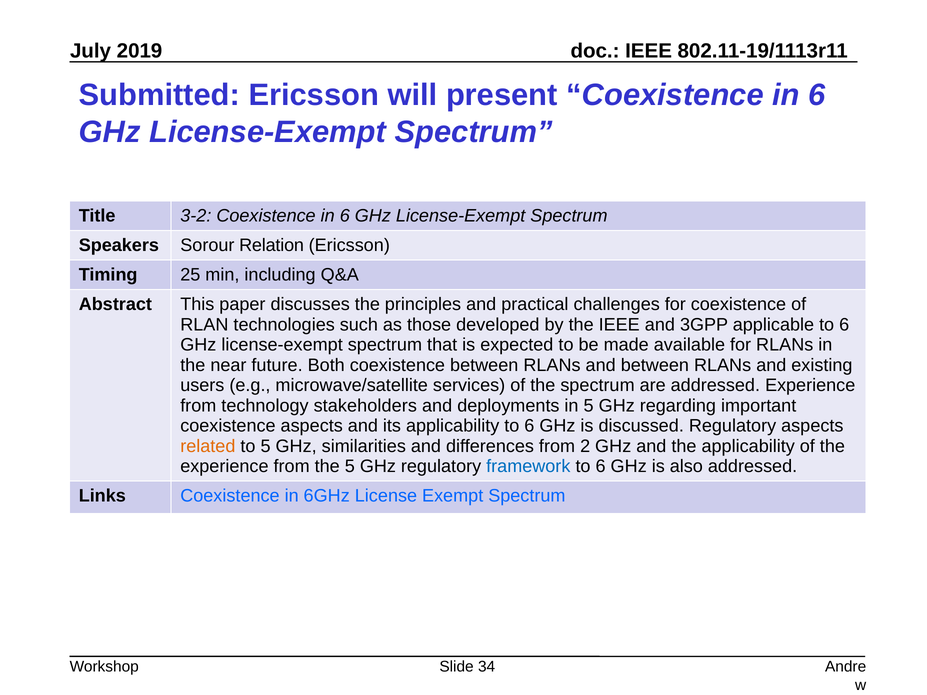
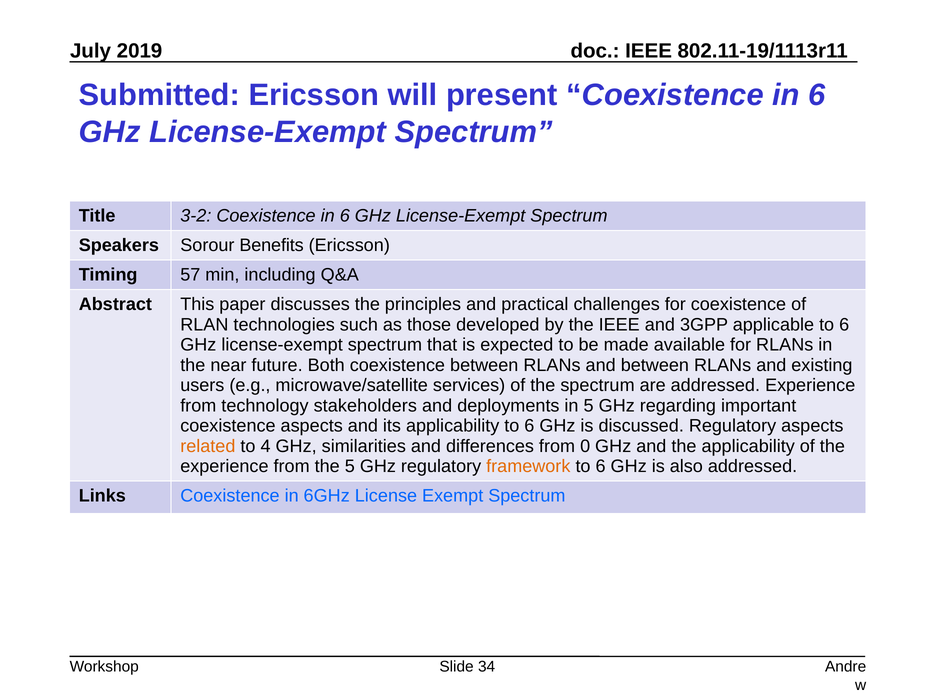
Relation: Relation -> Benefits (272, 245)
25: 25 -> 57 (190, 275)
to 5: 5 -> 4 (266, 446)
2: 2 -> 0 (585, 446)
framework colour: blue -> orange (528, 467)
